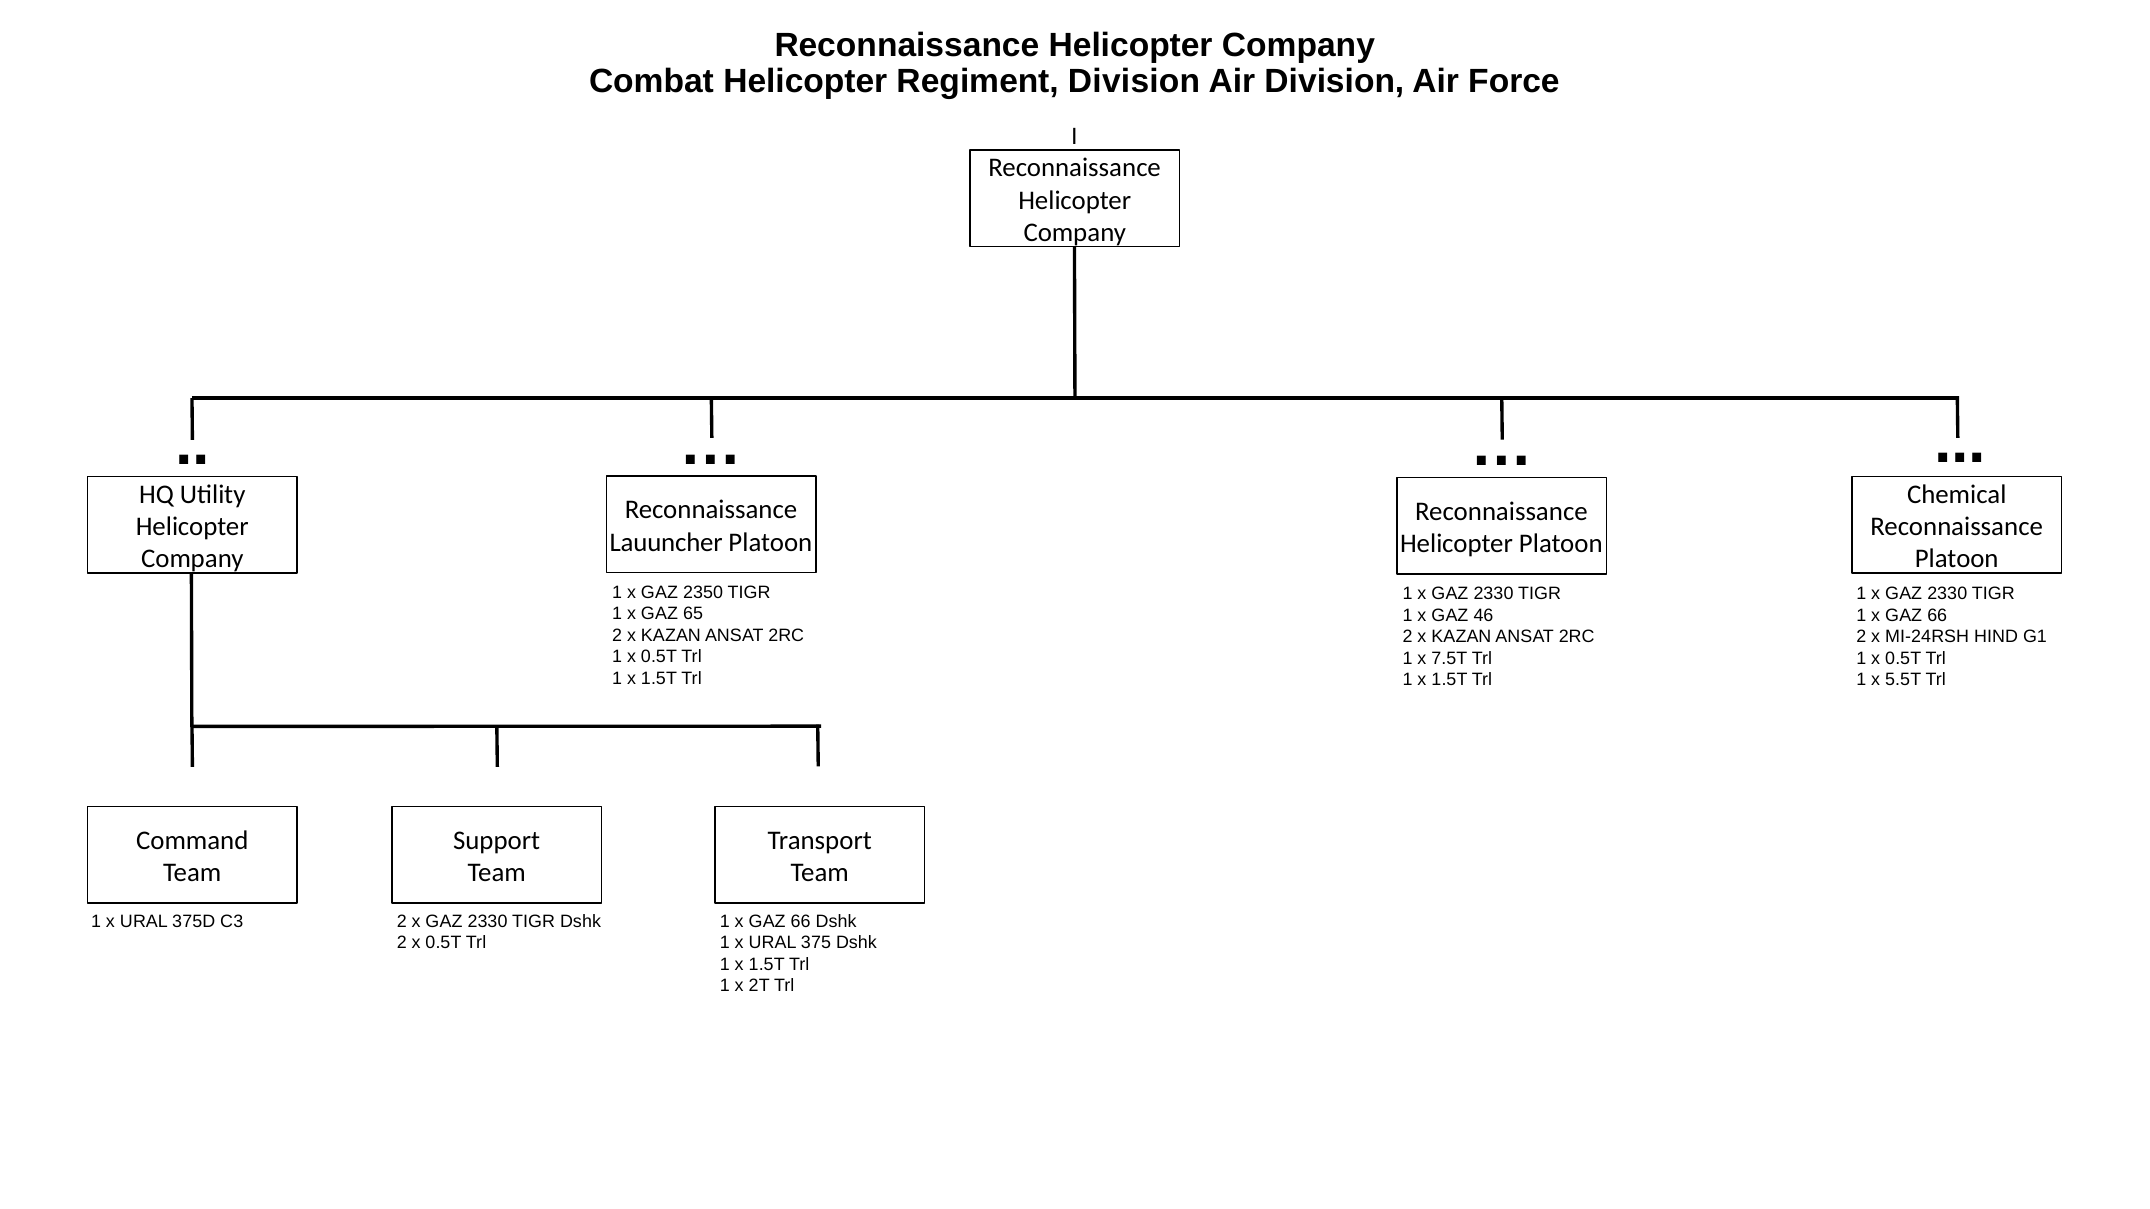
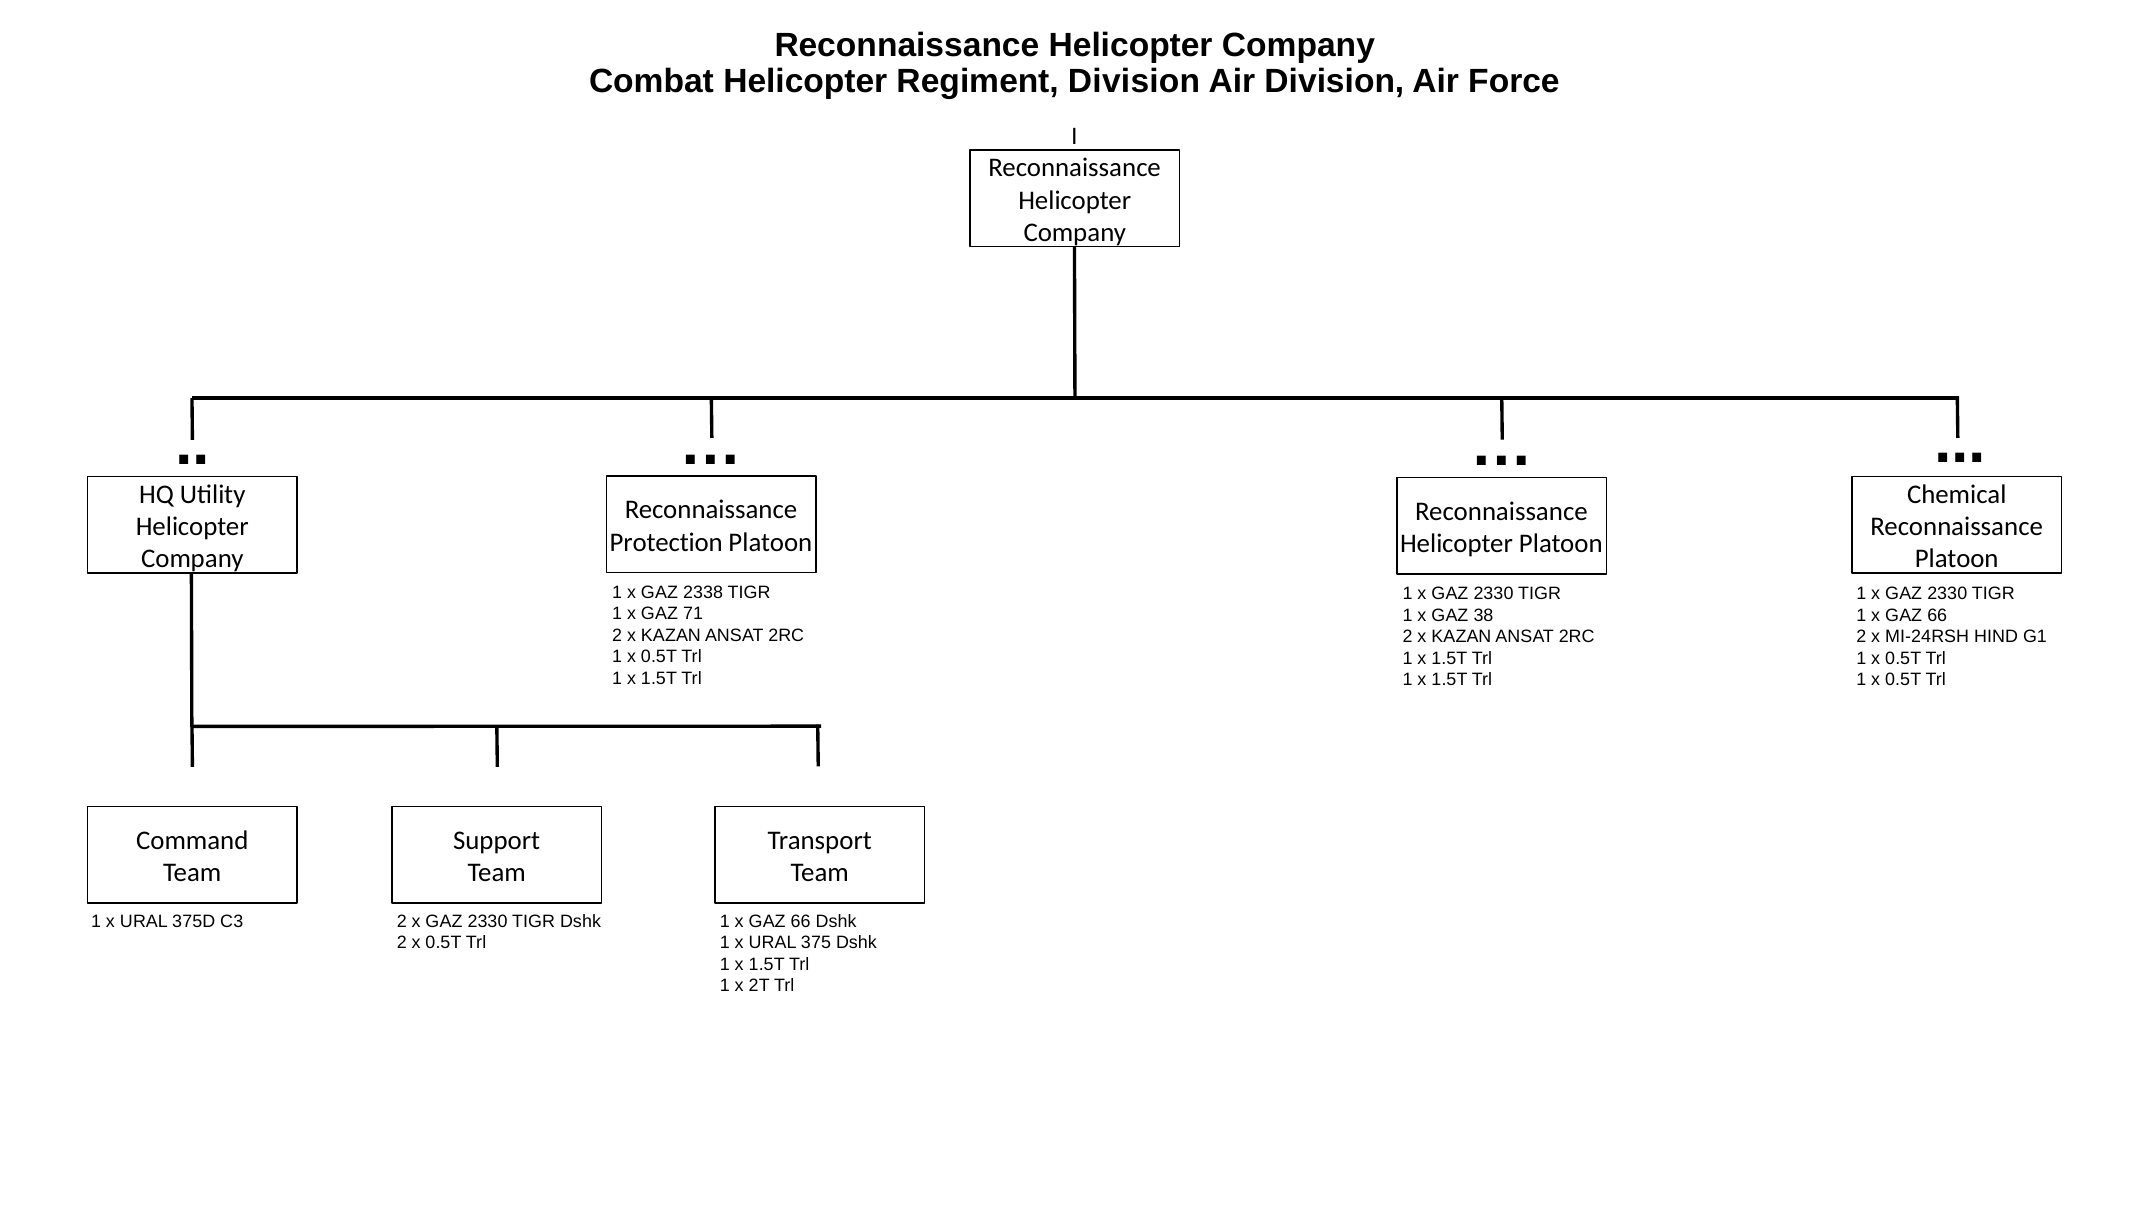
Lauuncher: Lauuncher -> Protection (666, 542)
2350: 2350 -> 2338 (703, 593)
65: 65 -> 71 (693, 614)
46: 46 -> 38 (1483, 616)
7.5T: 7.5T -> 1.5T (1449, 659)
5.5T: 5.5T -> 0.5T (1903, 680)
